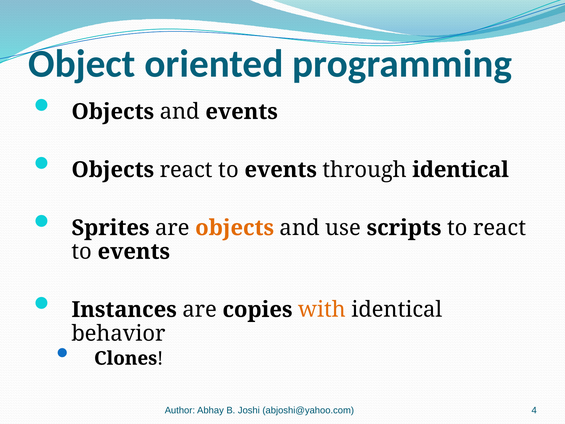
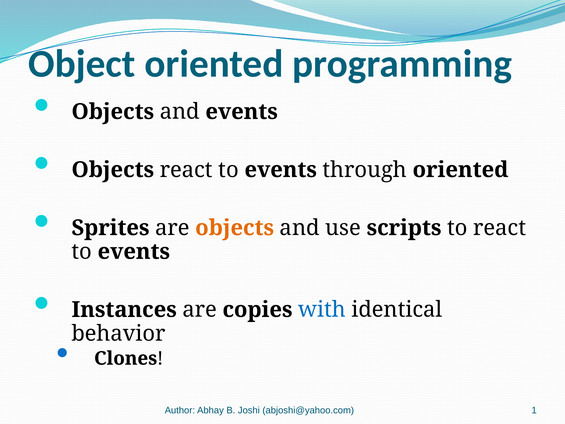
through identical: identical -> oriented (460, 170)
with colour: orange -> blue (322, 310)
4: 4 -> 1 (534, 410)
